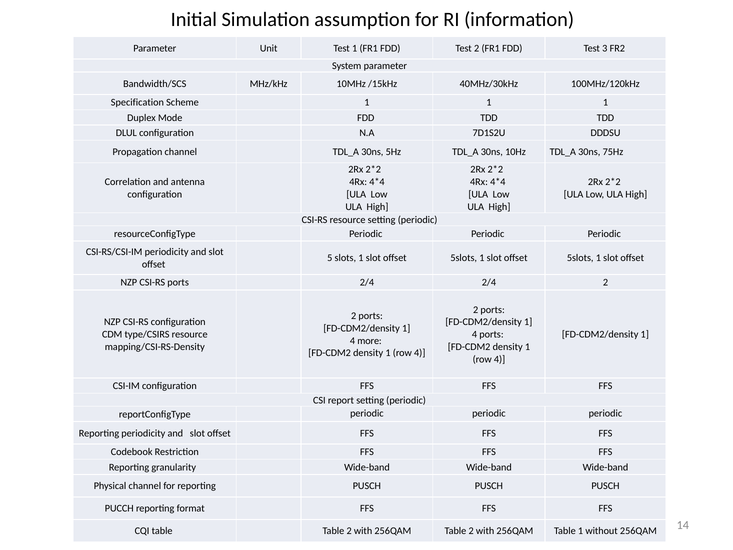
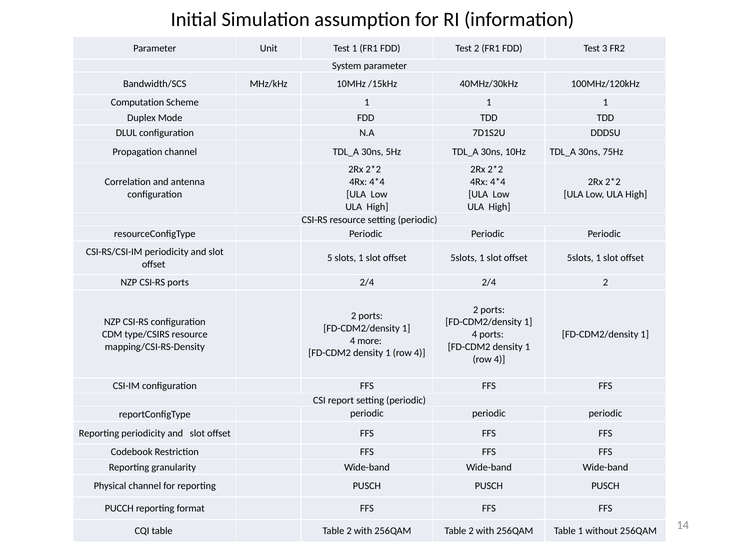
Specification: Specification -> Computation (137, 102)
